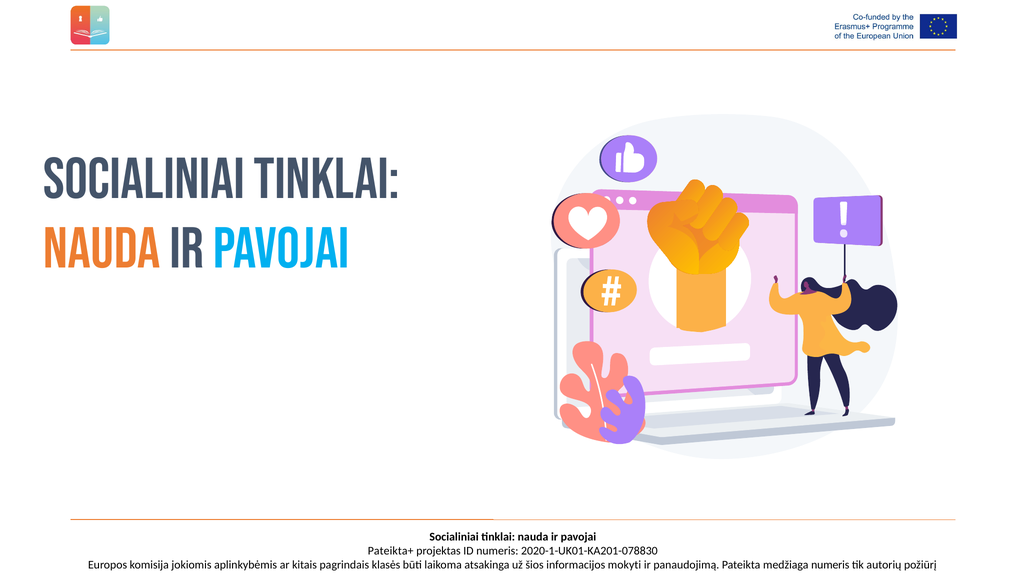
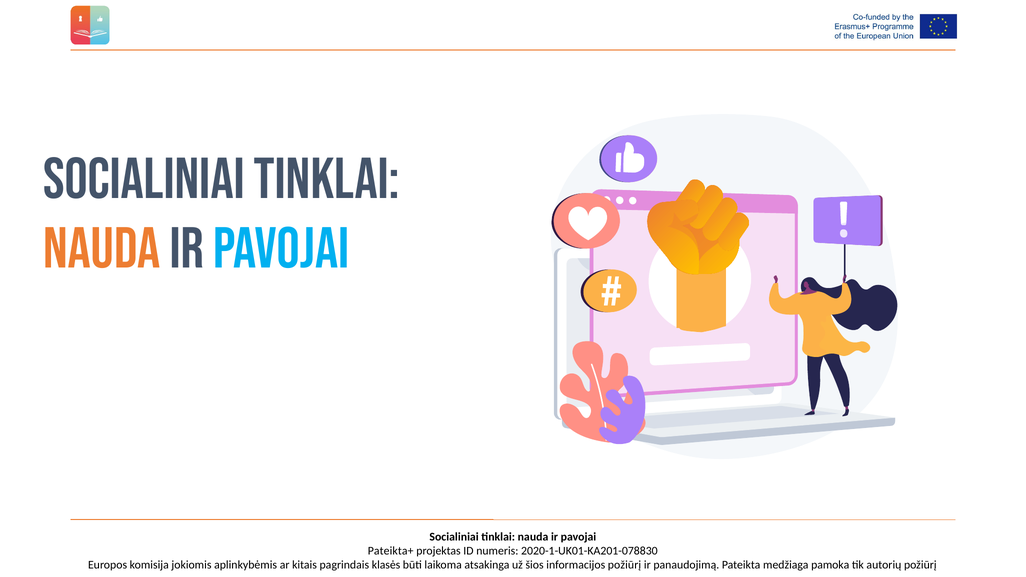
informacijos mokyti: mokyti -> požiūrį (624, 565)
medžiaga numeris: numeris -> pamoka (830, 565)
